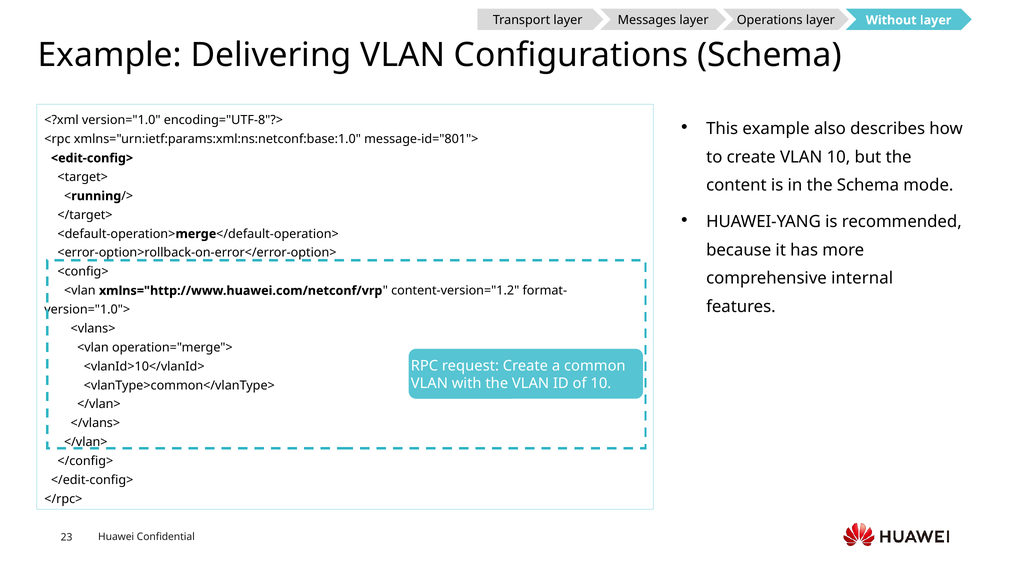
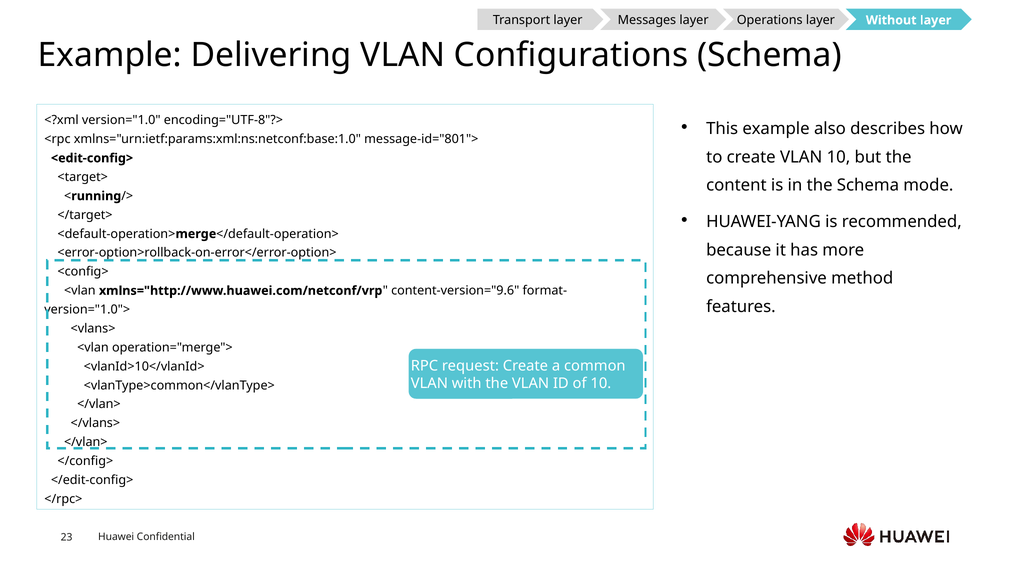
internal: internal -> method (862, 278)
content-version="1.2: content-version="1.2 -> content-version="9.6 (455, 290)
